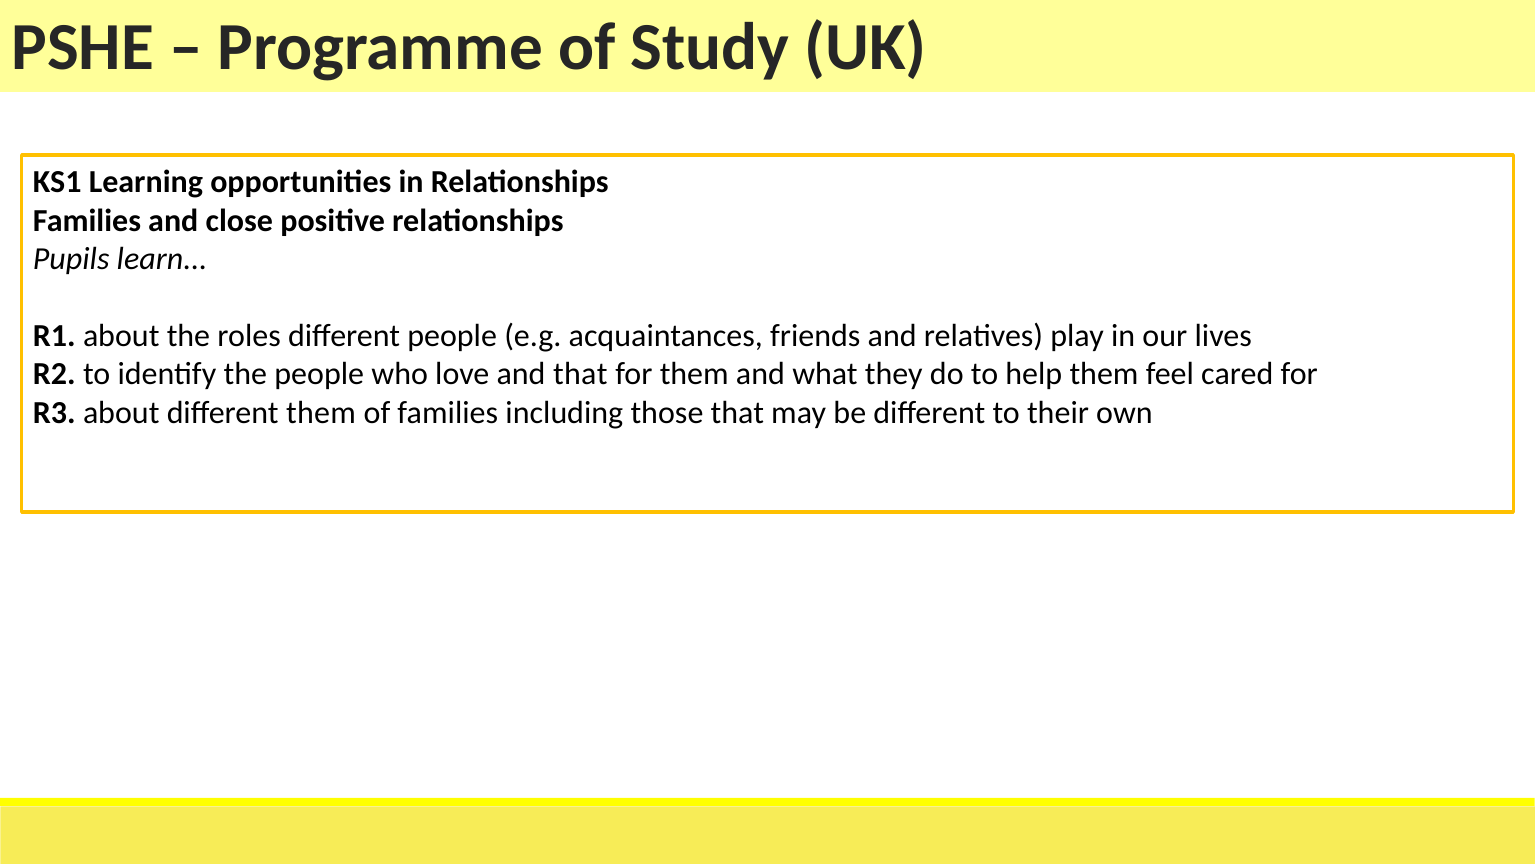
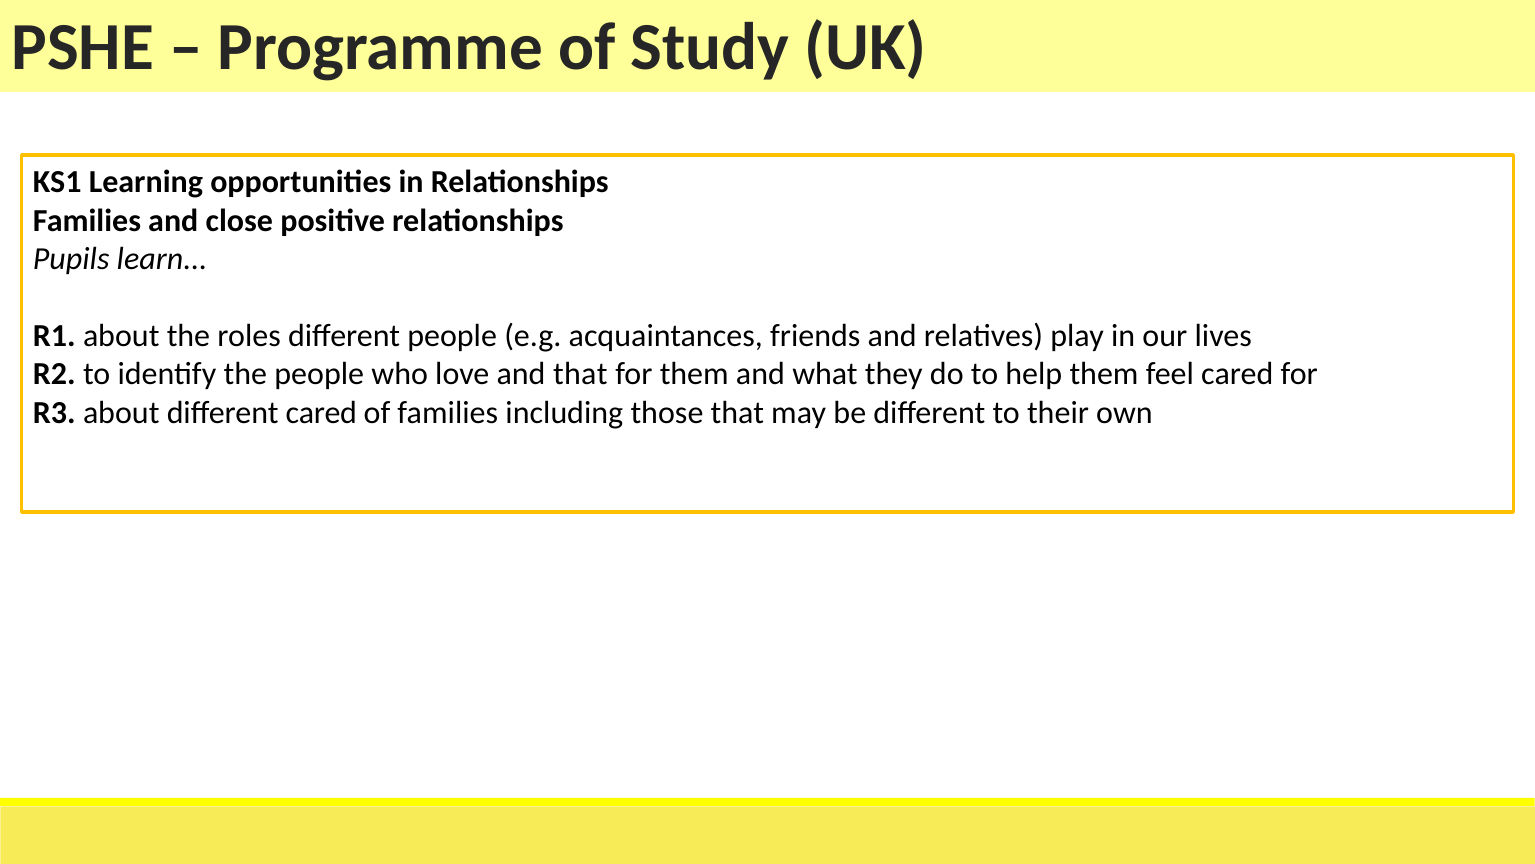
different them: them -> cared (321, 412)
